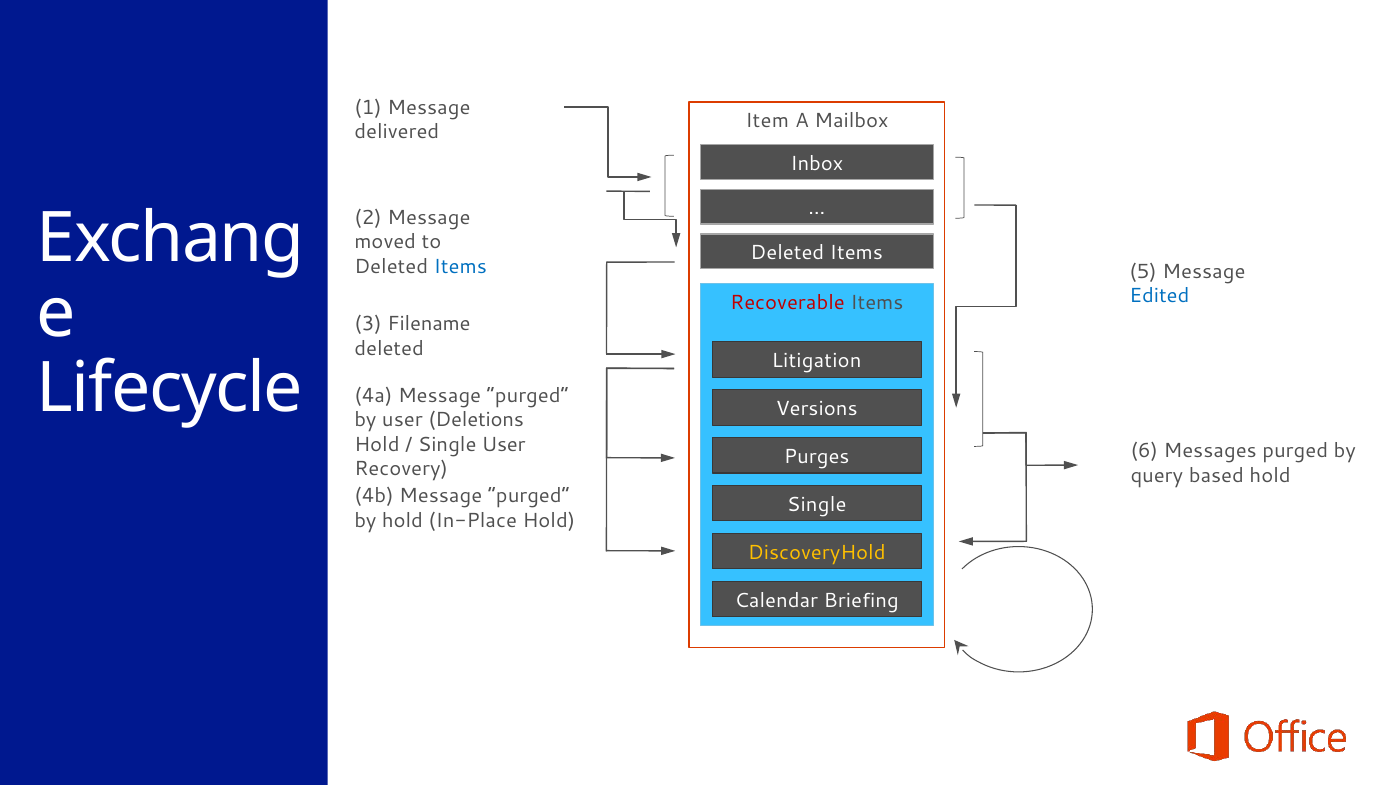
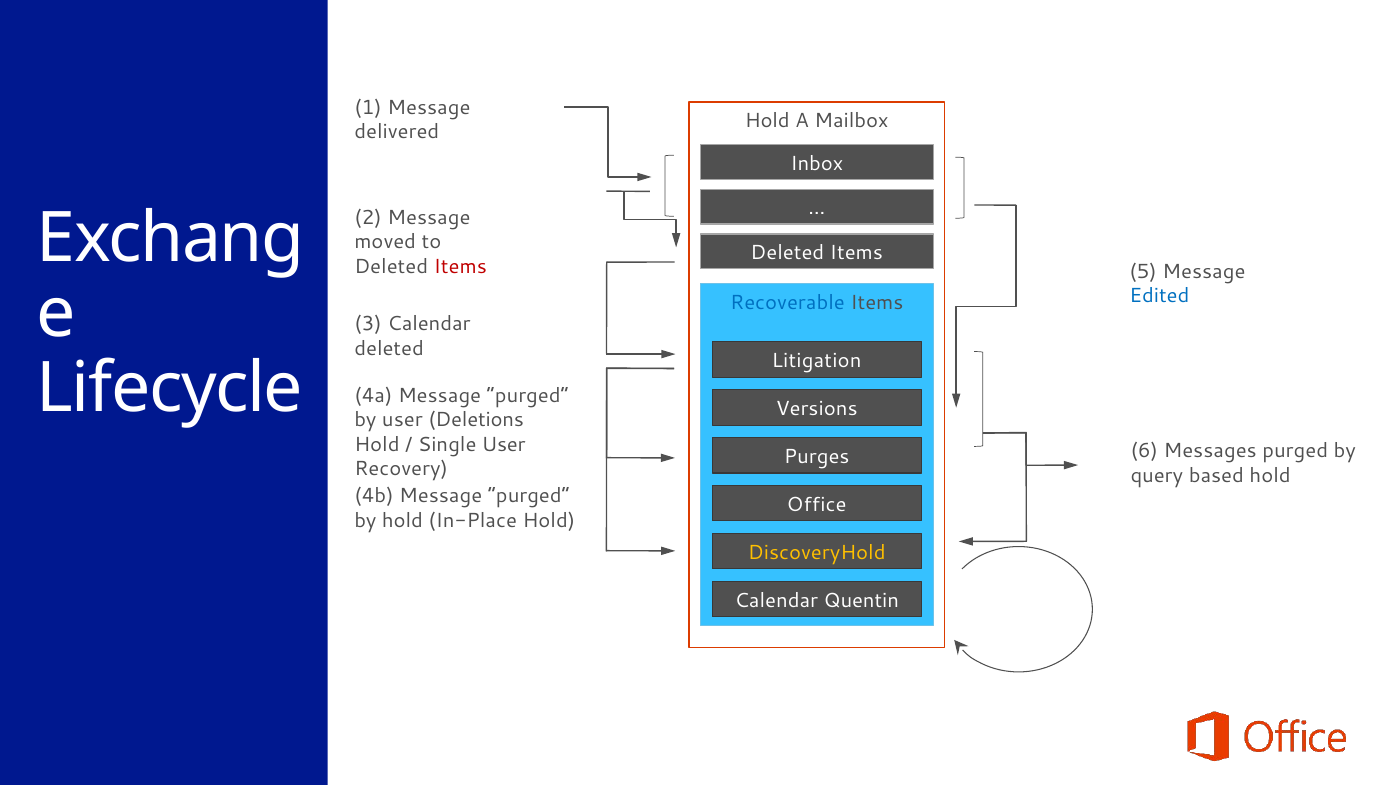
Item: Item -> Hold (767, 121)
Items colour: blue -> red (460, 267)
Recoverable colour: red -> blue (787, 303)
3 Filename: Filename -> Calendar (429, 324)
Single: Single -> Office (817, 505)
Briefing: Briefing -> Quentin (861, 601)
